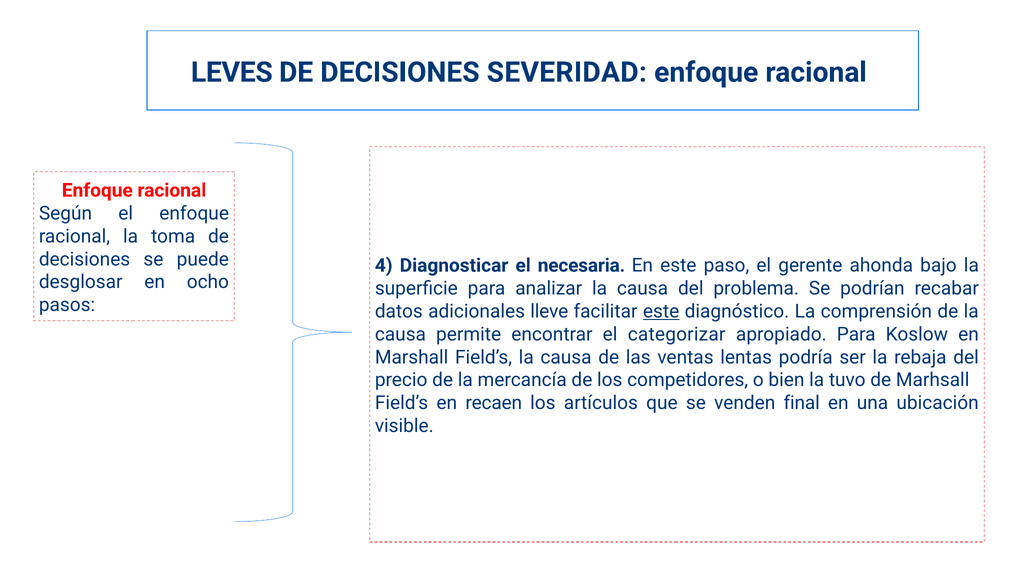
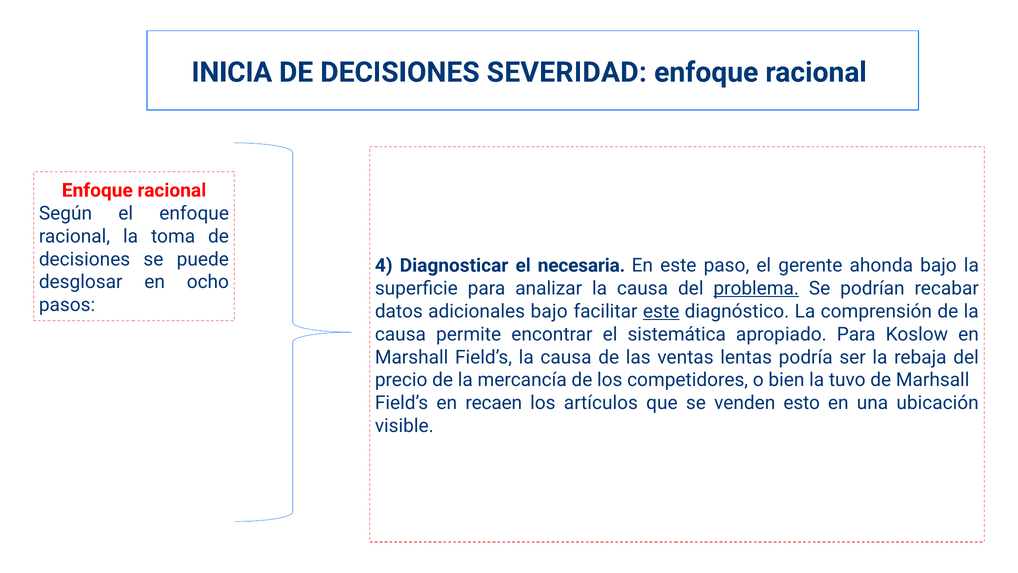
LEVES: LEVES -> INICIA (232, 72)
problema underline: none -> present (756, 288)
adicionales lleve: lleve -> bajo (549, 311)
categorizar: categorizar -> sistemática (677, 334)
final: final -> esto (802, 403)
